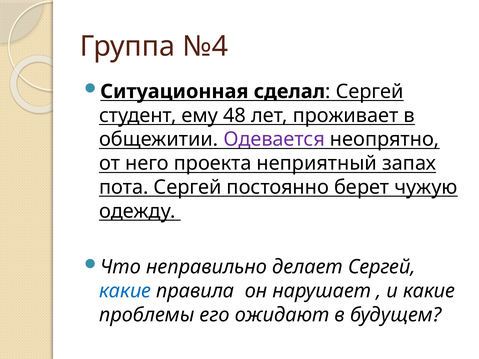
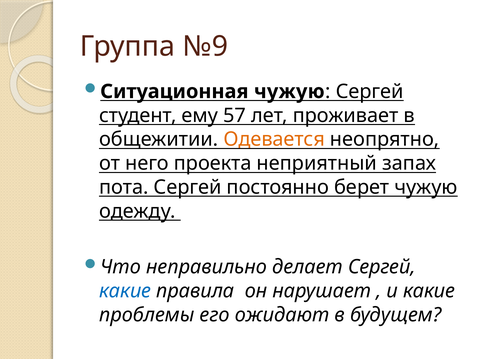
№4: №4 -> №9 (205, 46)
Ситуационная сделал: сделал -> чужую (289, 92)
48: 48 -> 57 (235, 116)
Одевается colour: purple -> orange (274, 139)
